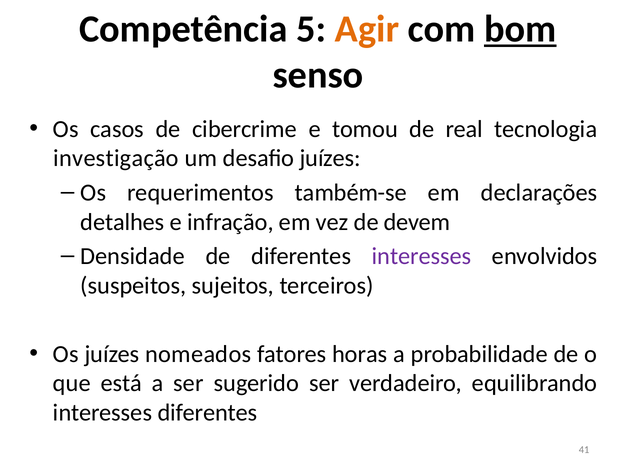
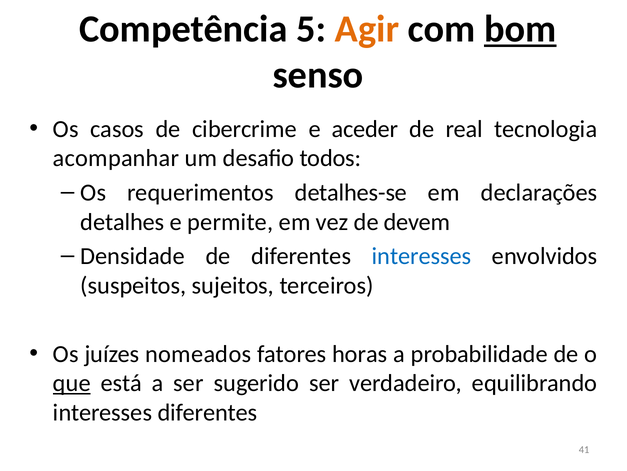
tomou: tomou -> aceder (365, 129)
investigação: investigação -> acompanhar (116, 158)
desafio juízes: juízes -> todos (330, 158)
também-se: também-se -> detalhes-se (351, 192)
infração: infração -> permite (230, 222)
interesses colour: purple -> blue (422, 256)
que underline: none -> present (72, 383)
